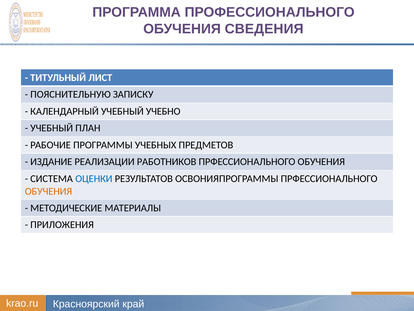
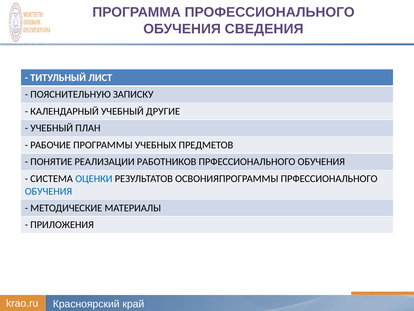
УЧЕБНО: УЧЕБНО -> ДРУГИЕ (163, 111)
ИЗДАНИЕ: ИЗДАНИЕ -> ПОНЯТИЕ (51, 162)
ОБУЧЕНИЯ colour: orange -> blue (48, 191)
